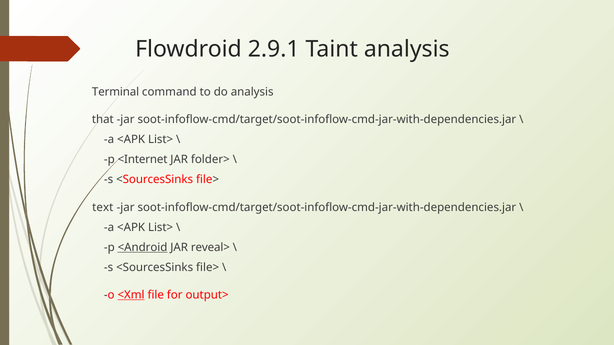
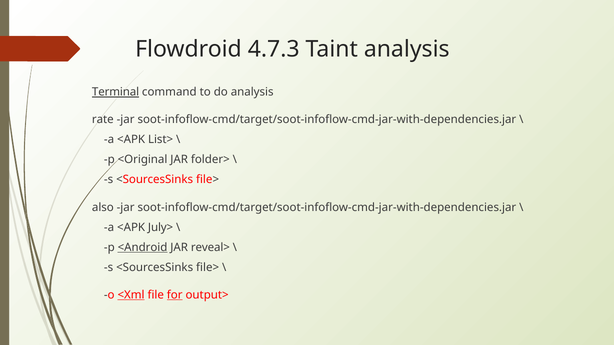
2.9.1: 2.9.1 -> 4.7.3 (274, 49)
Terminal underline: none -> present (116, 92)
that: that -> rate (103, 120)
<Internet: <Internet -> <Original (143, 160)
text: text -> also (103, 208)
List>: List> -> July> (161, 228)
for underline: none -> present (175, 295)
